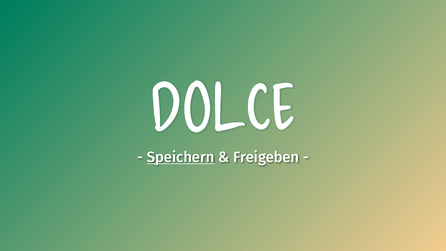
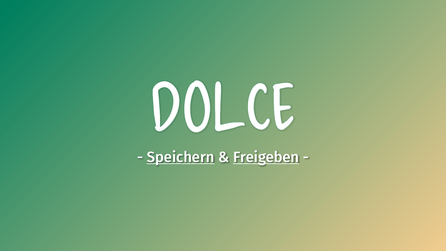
Freigeben underline: none -> present (266, 157)
